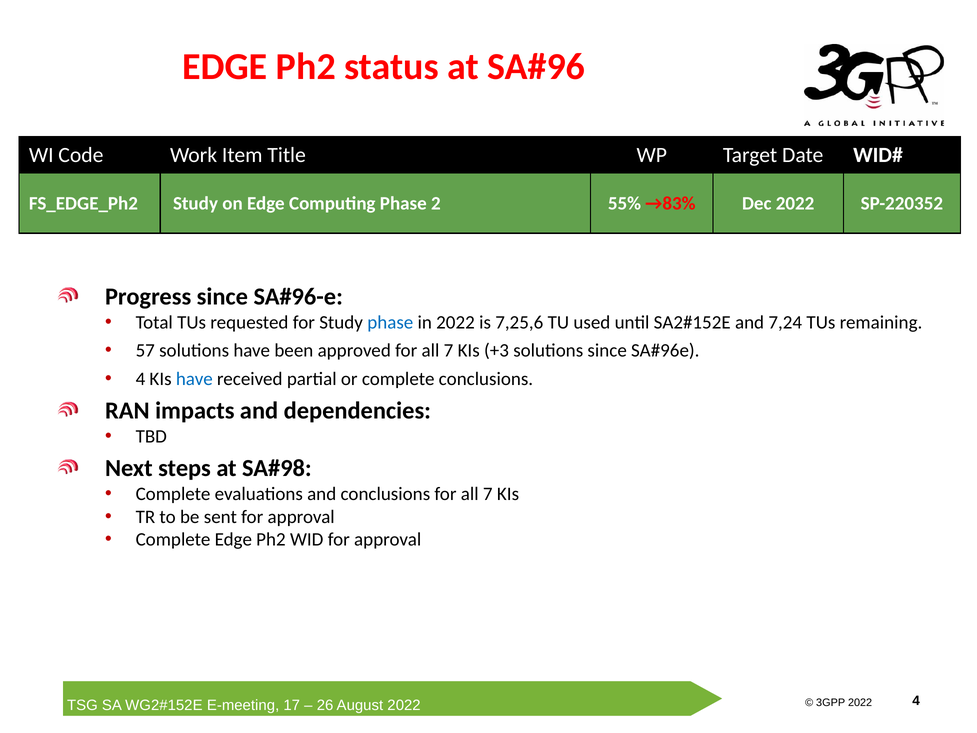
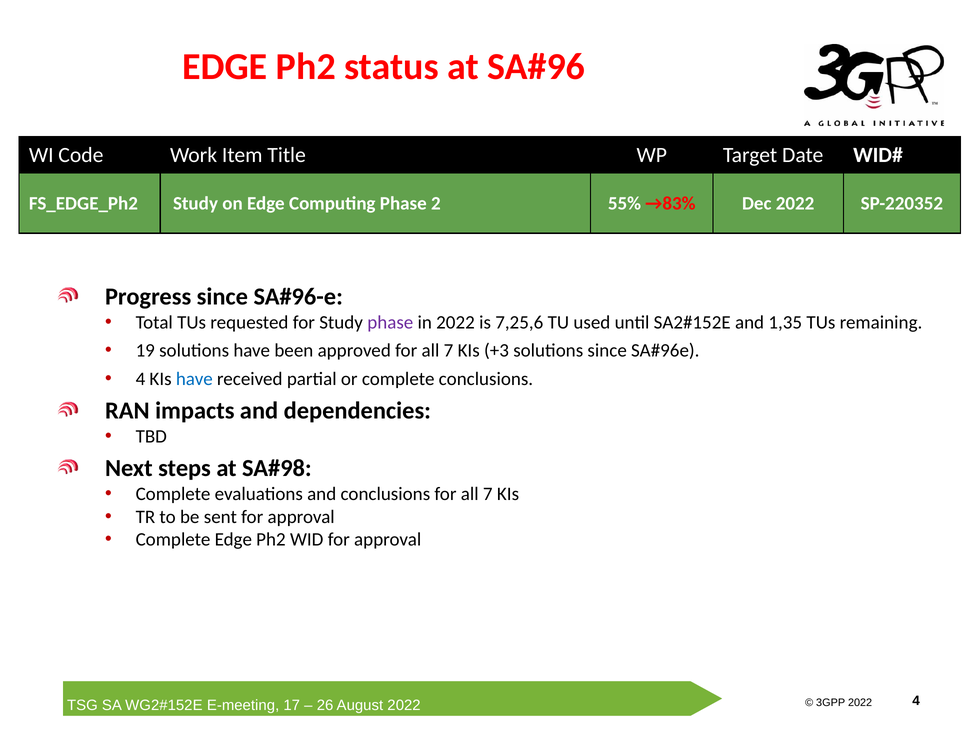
phase colour: blue -> purple (390, 322)
7,24: 7,24 -> 1,35 (785, 322)
57: 57 -> 19 (145, 351)
